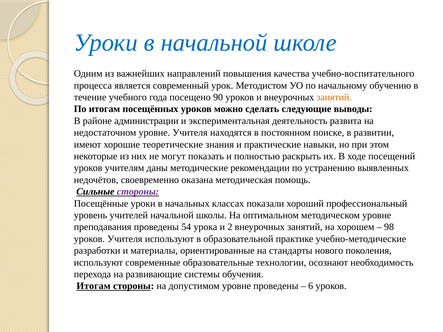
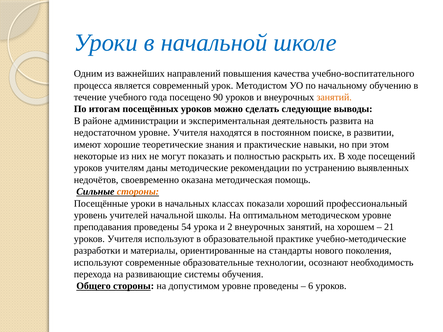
стороны colour: purple -> orange (138, 192)
98: 98 -> 21 (389, 227)
Итогам: Итогам -> Общего (94, 286)
